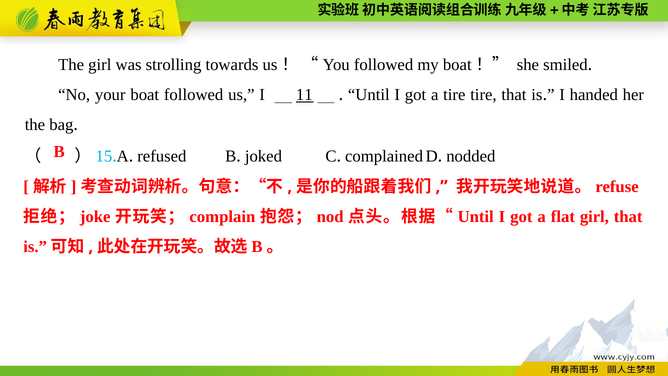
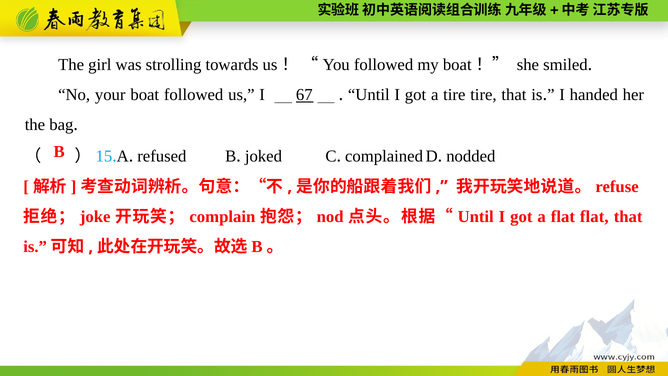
11: 11 -> 67 (304, 95)
flat girl: girl -> flat (594, 216)
